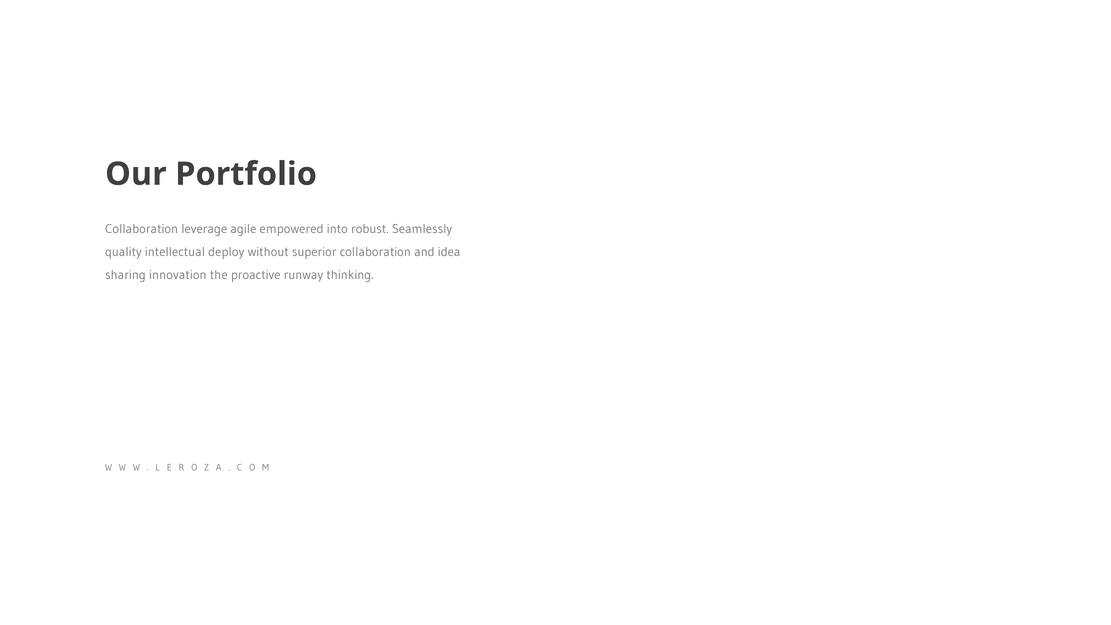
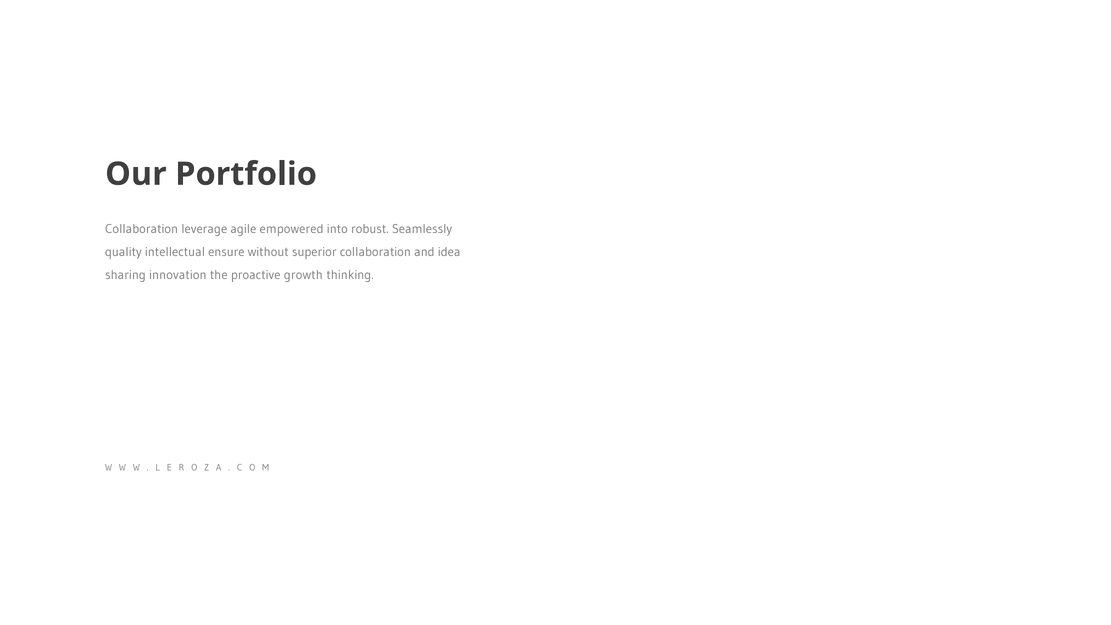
deploy: deploy -> ensure (226, 252)
runway: runway -> growth (303, 275)
